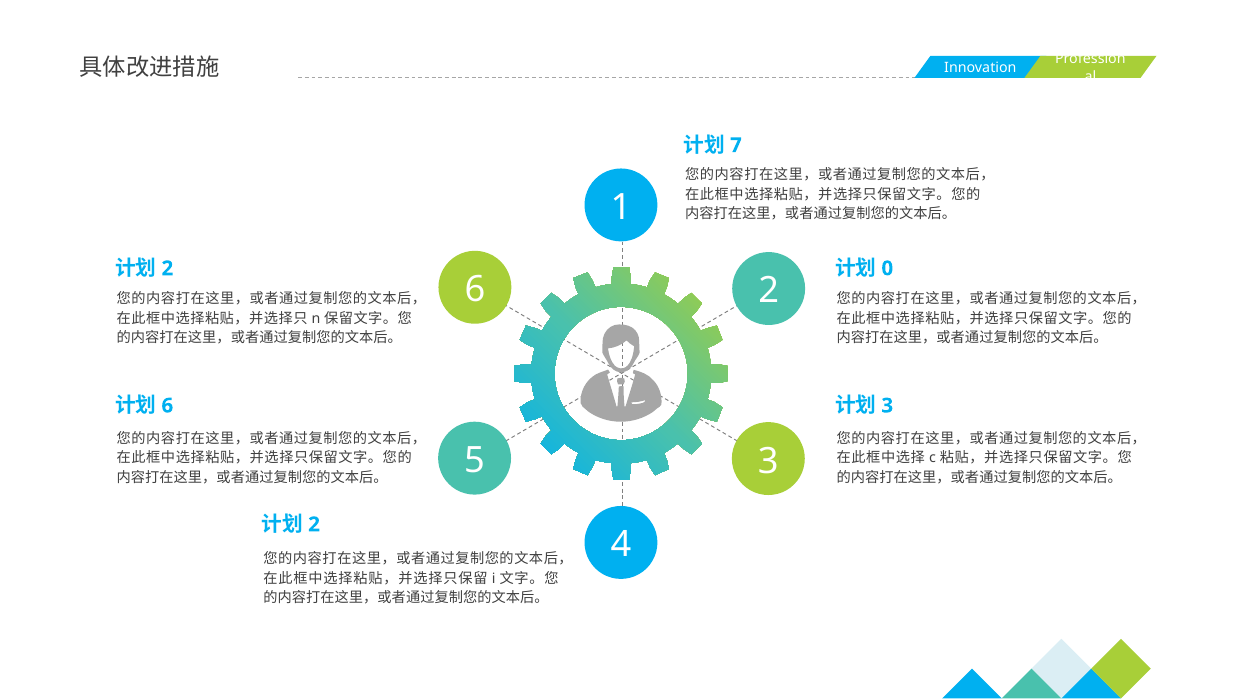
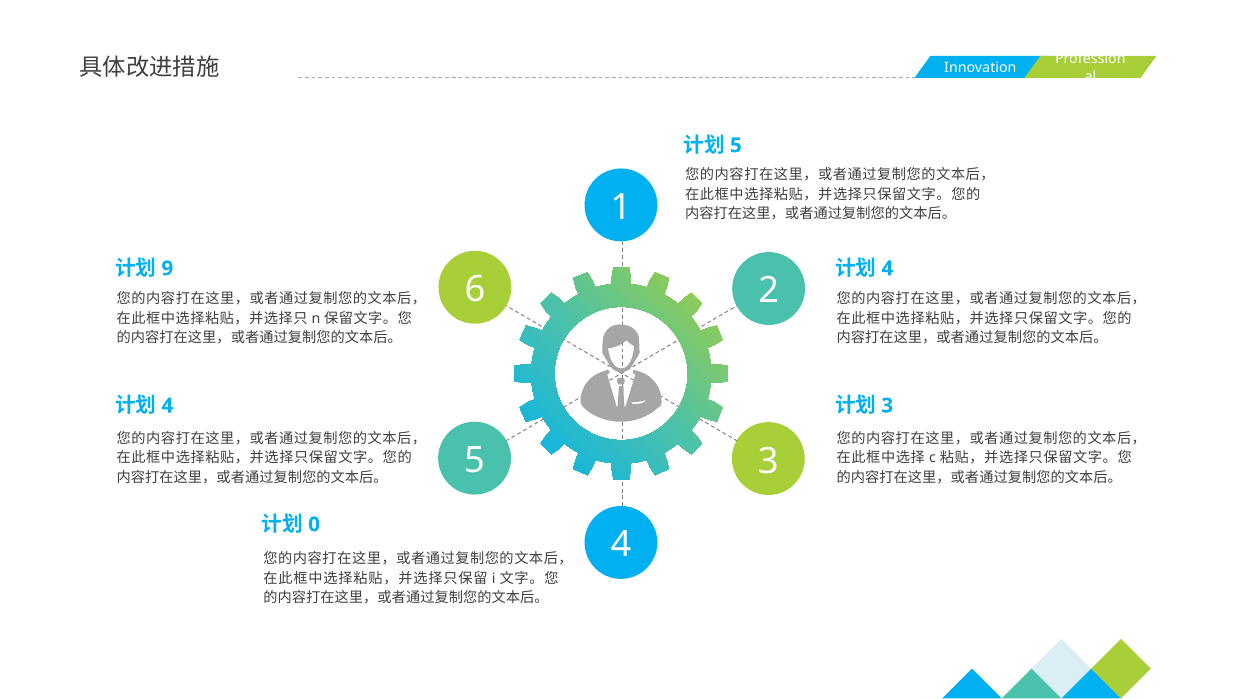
7: 7 -> 5 (736, 145)
2: 2 -> 9 (167, 268)
0: 0 -> 4 (887, 268)
6: 6 -> 4 (167, 406)
2: 2 -> 0 (314, 524)
